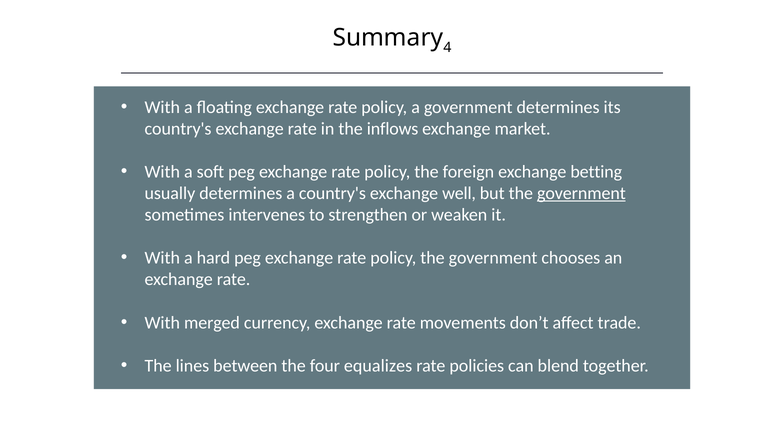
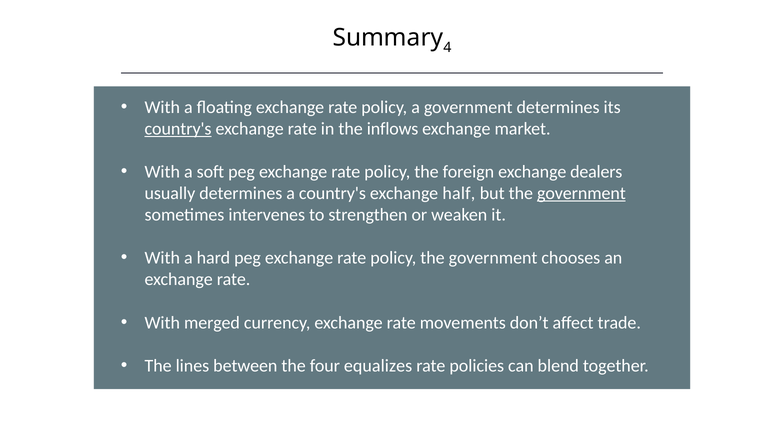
country's underline: none -> present (178, 129)
betting: betting -> dealers (596, 172)
well: well -> half (459, 193)
